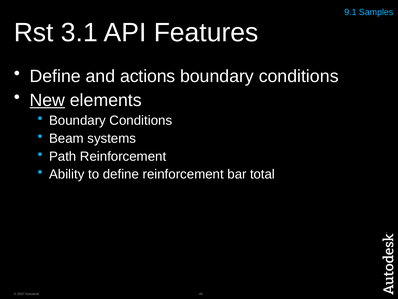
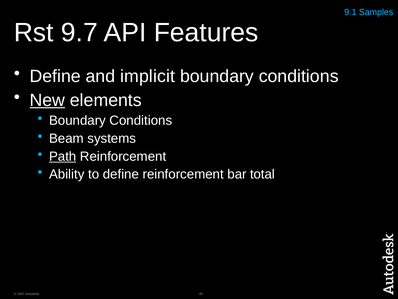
3.1: 3.1 -> 9.7 (79, 33)
actions: actions -> implicit (148, 76)
Path underline: none -> present (63, 156)
